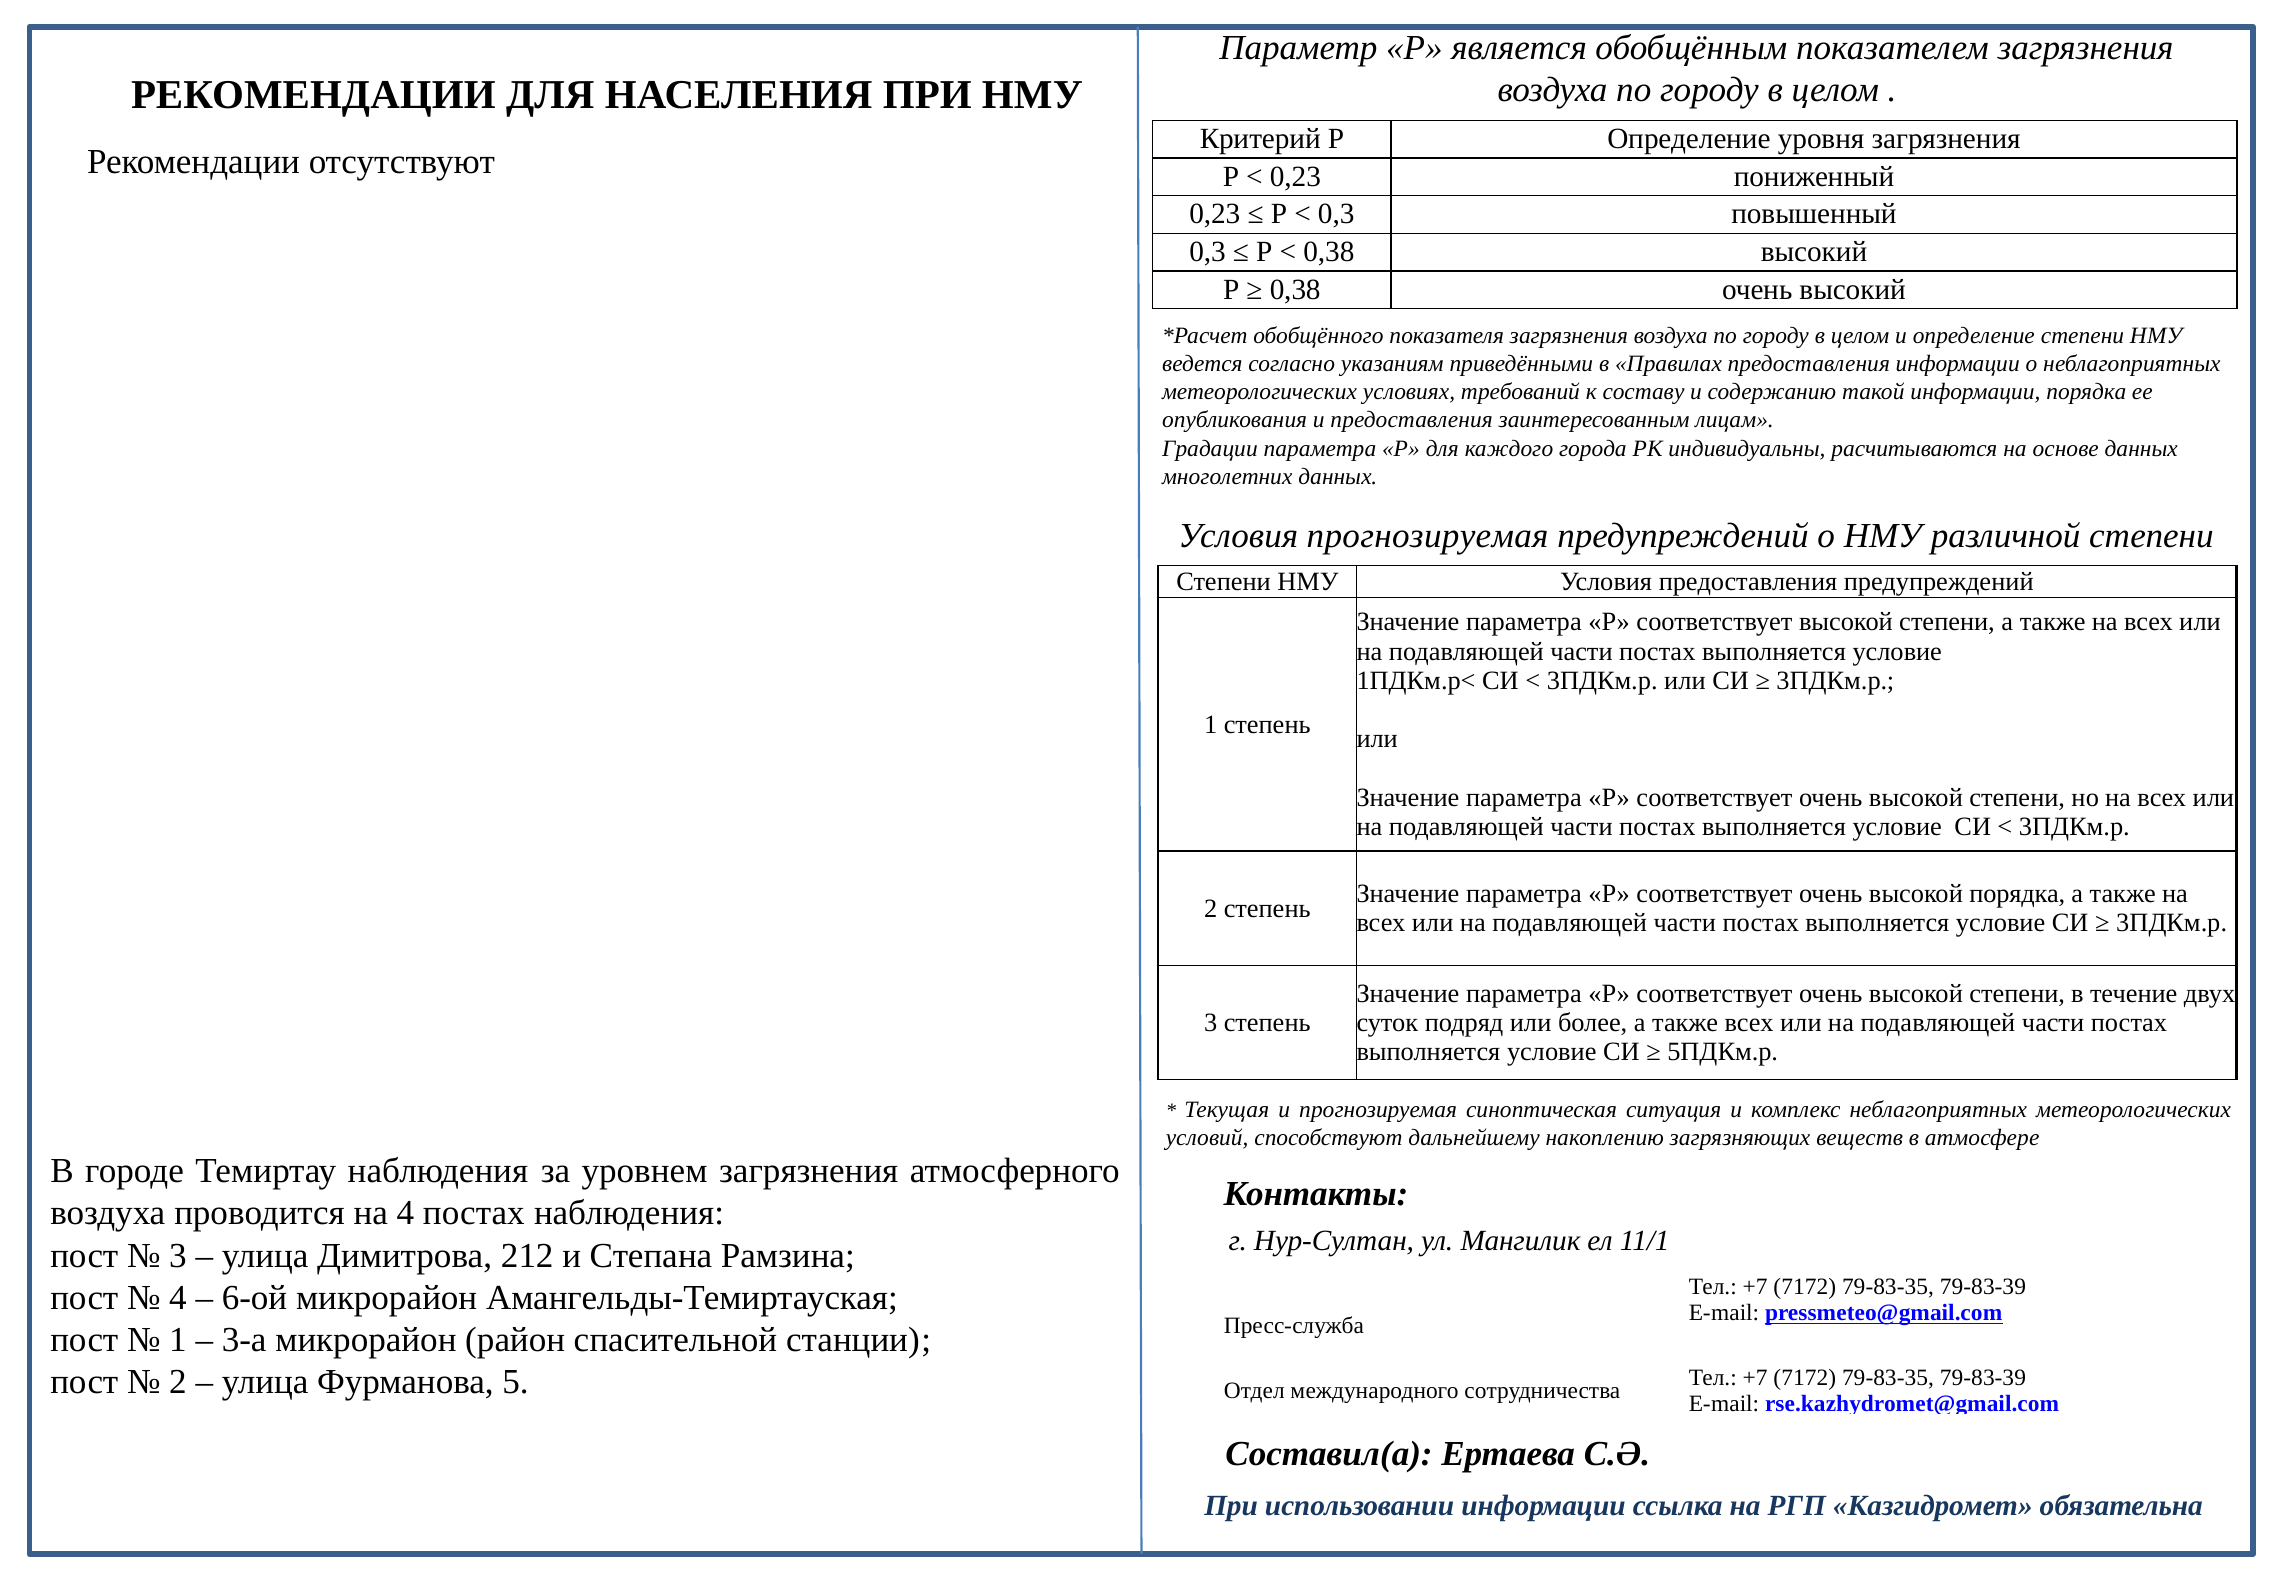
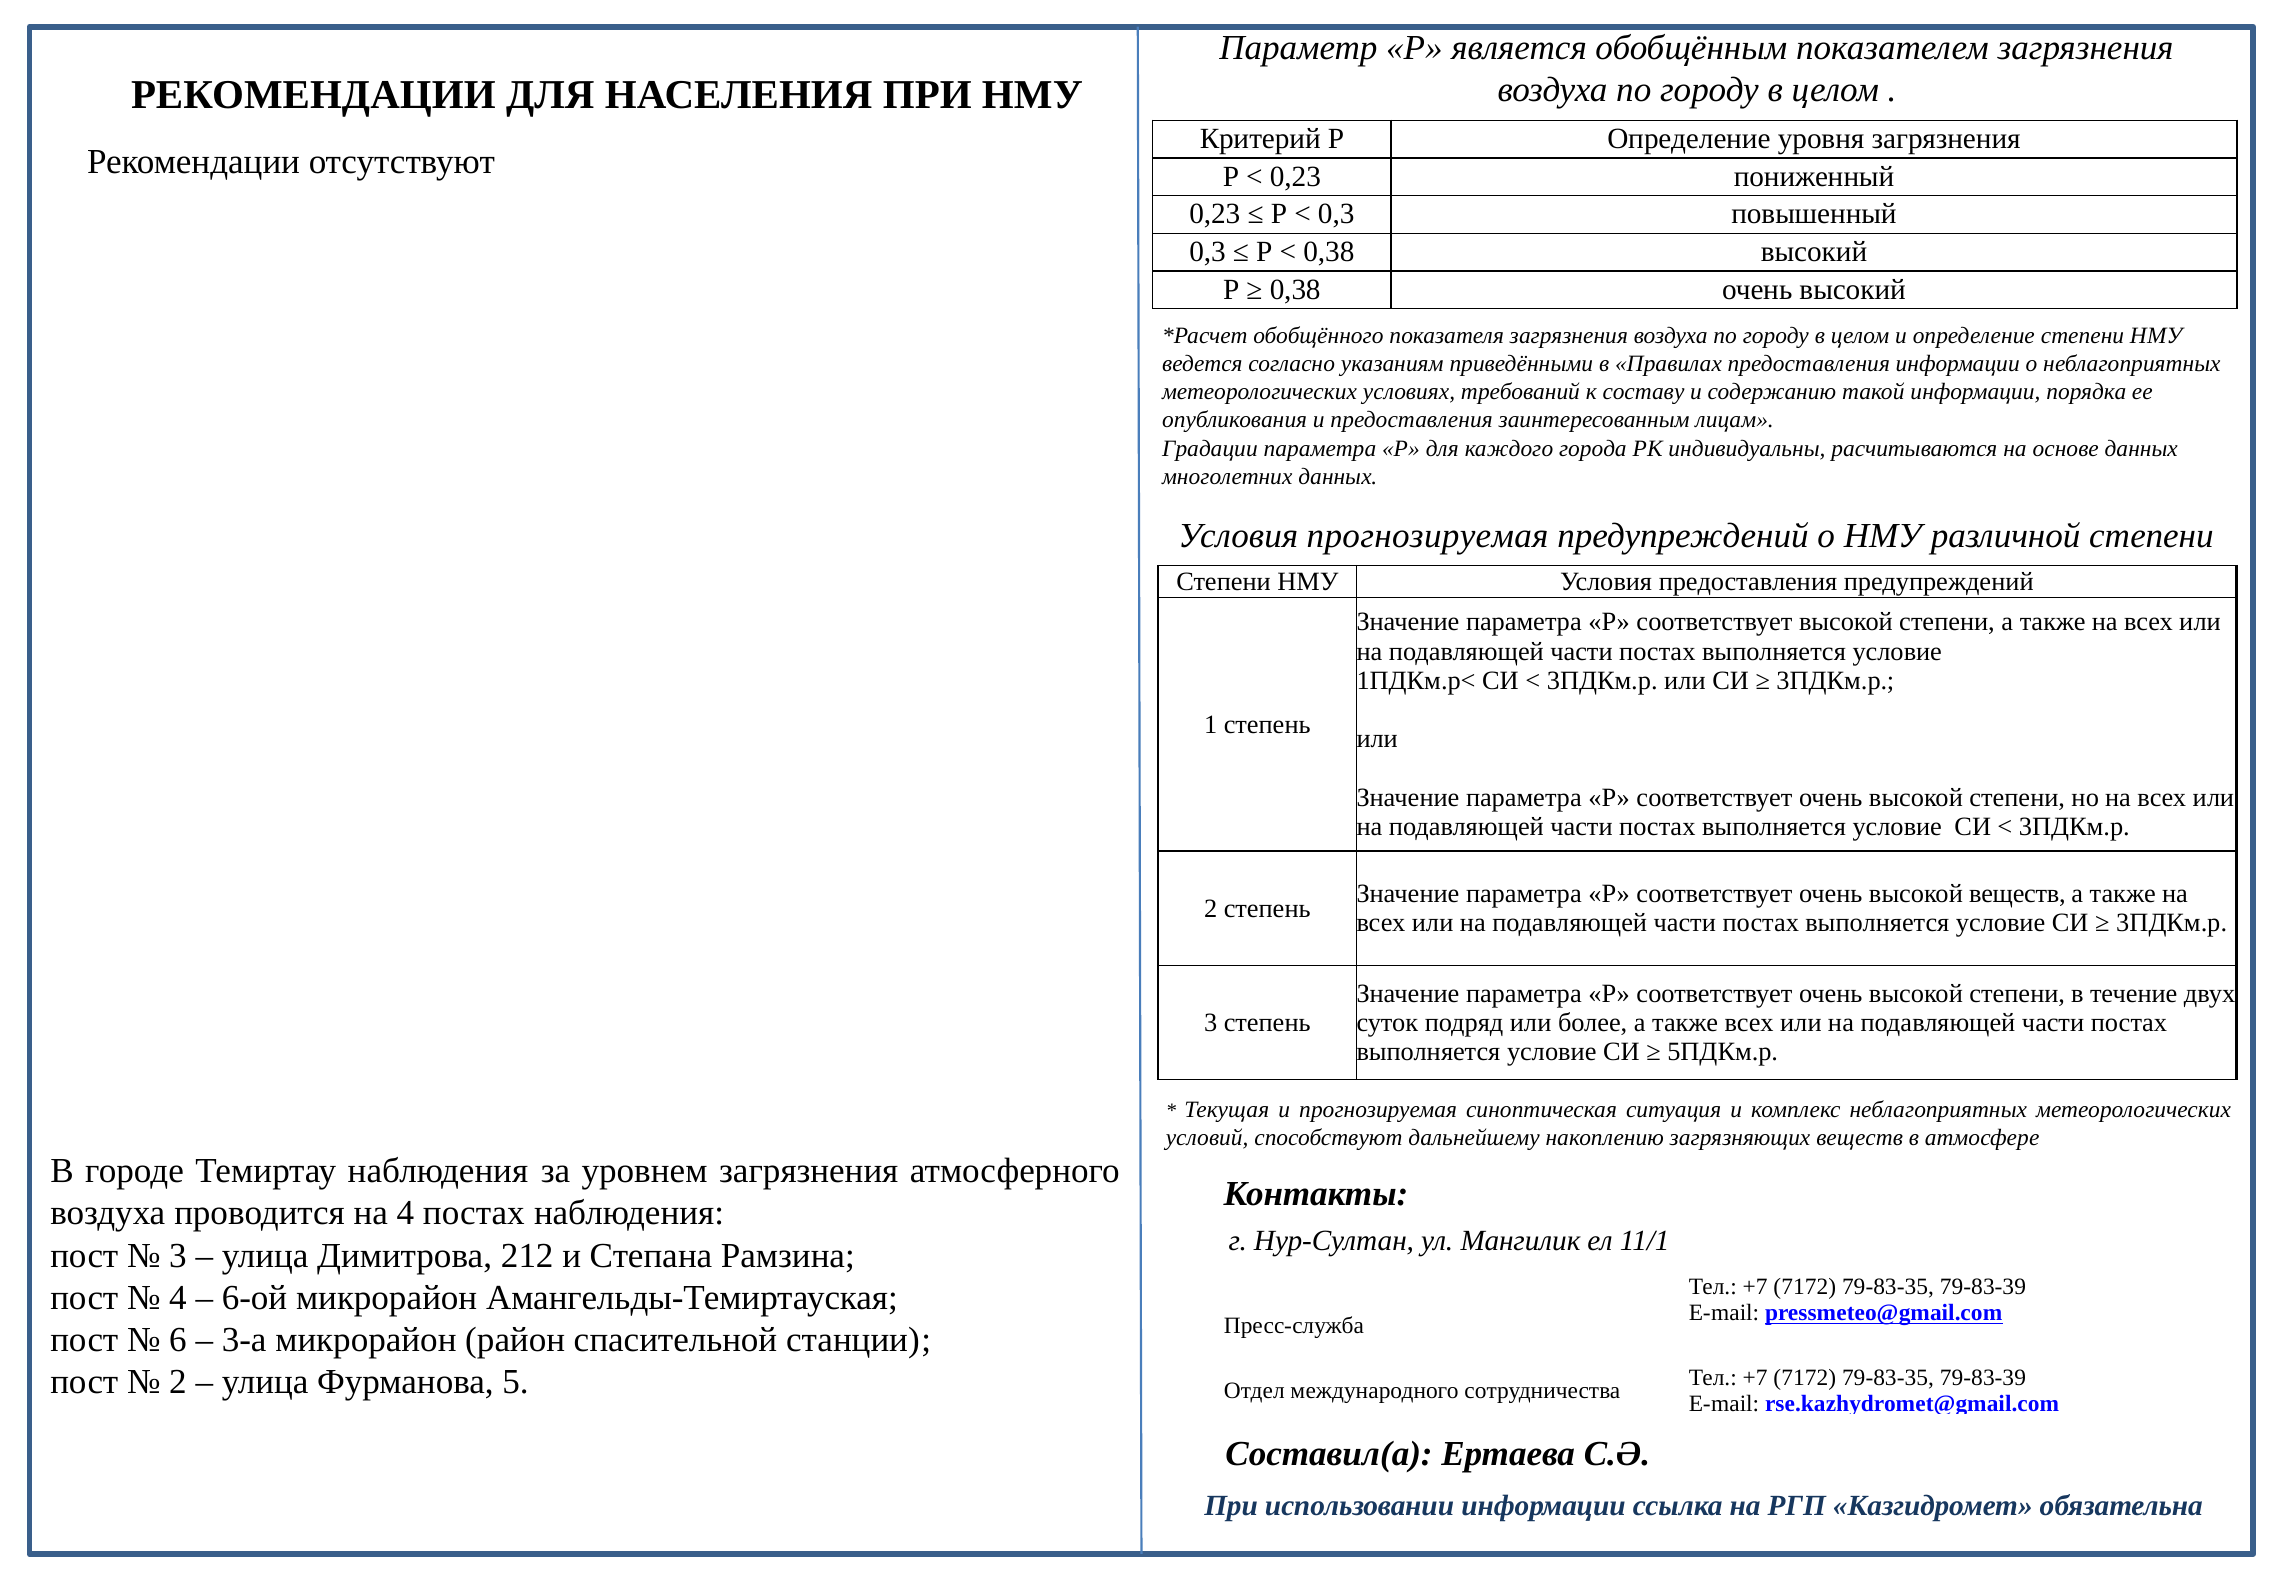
высокой порядка: порядка -> веществ (2017, 894)
1: 1 -> 6 (178, 1339)
